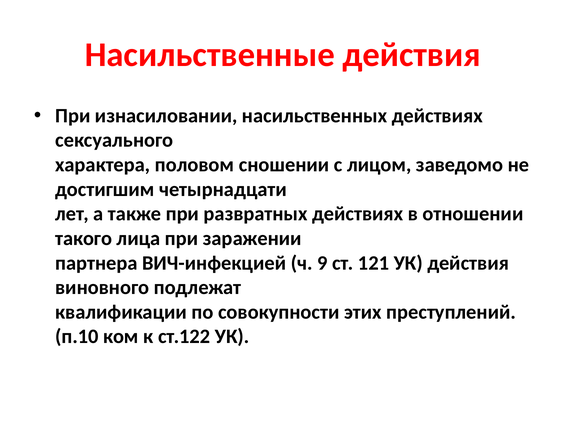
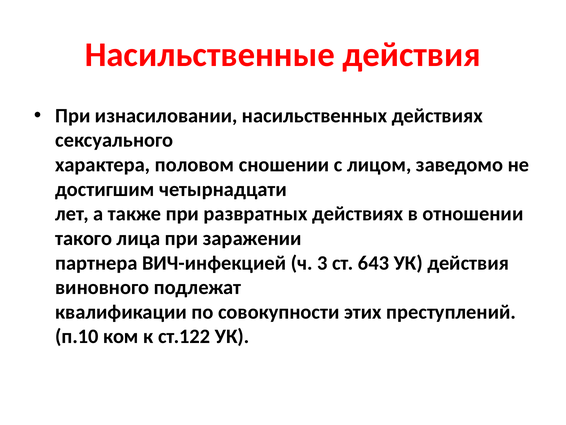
9: 9 -> 3 (322, 263)
121: 121 -> 643 (374, 263)
